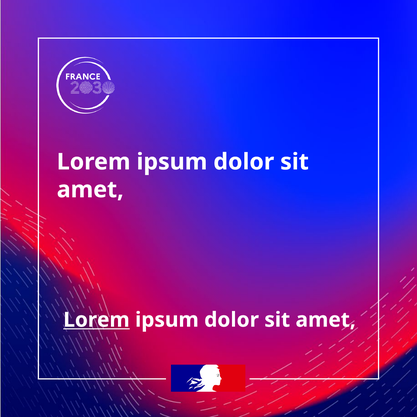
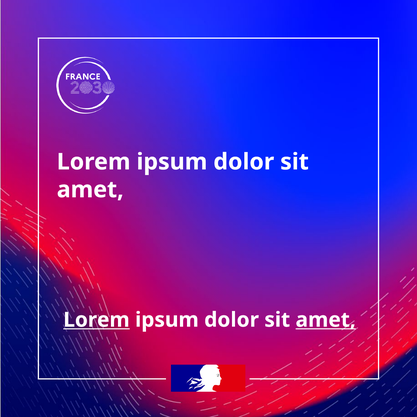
amet underline: none -> present (326, 320)
